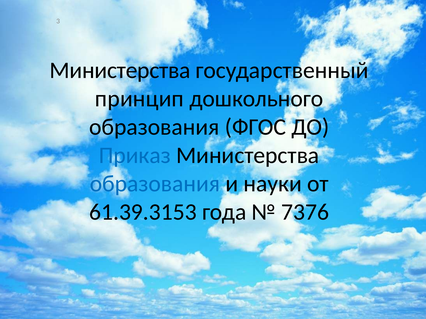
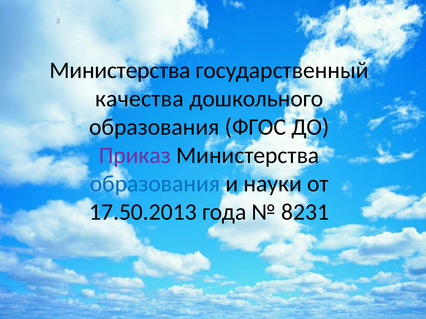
принцип: принцип -> качества (139, 99)
Приказ colour: blue -> purple (135, 156)
61.39.3153: 61.39.3153 -> 17.50.2013 (143, 212)
7376: 7376 -> 8231 (305, 212)
